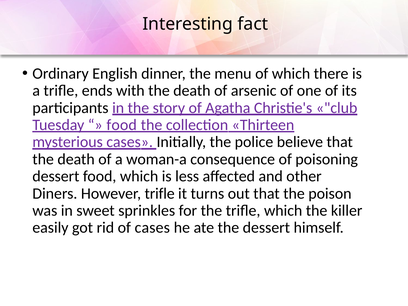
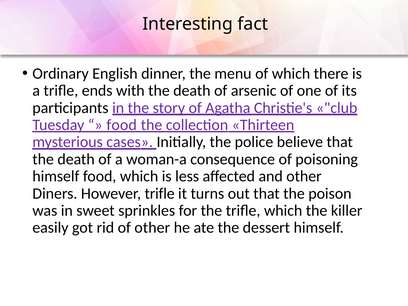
dessert: dessert -> himself (56, 176)
of cases: cases -> other (152, 228)
